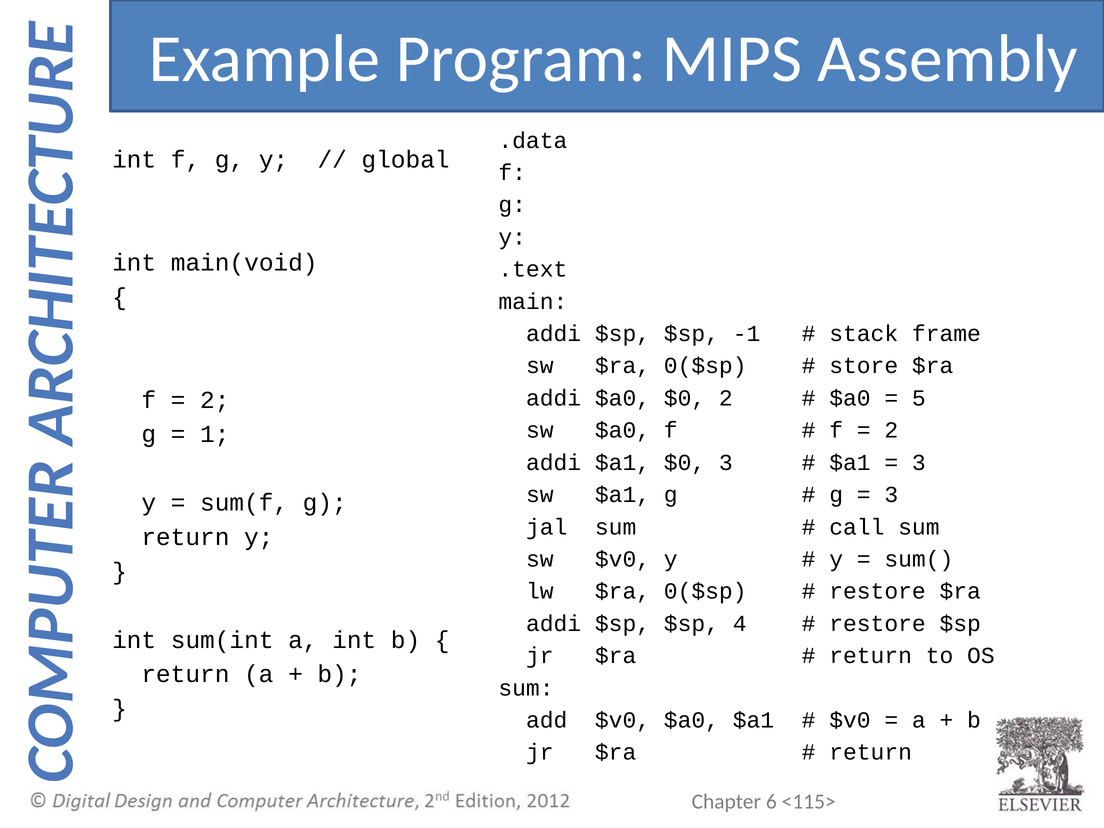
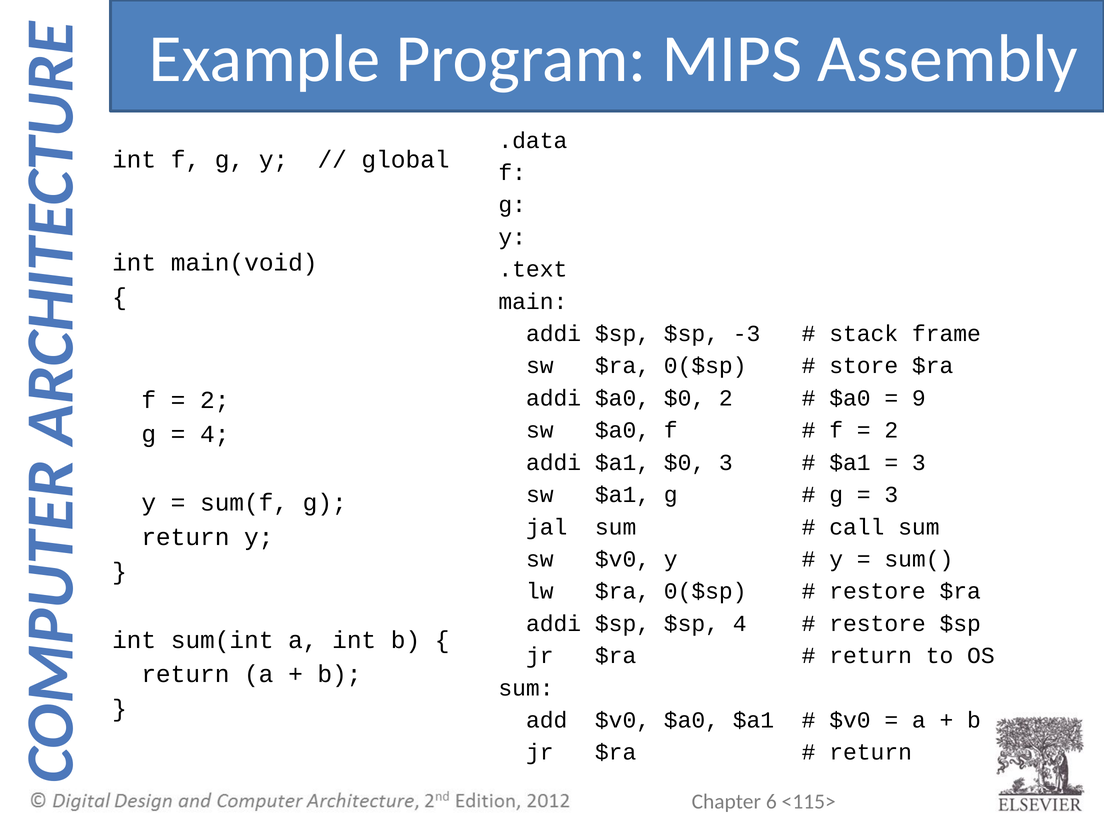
-1: -1 -> -3 (747, 334)
5: 5 -> 9 (919, 398)
1: 1 -> 4 (215, 434)
